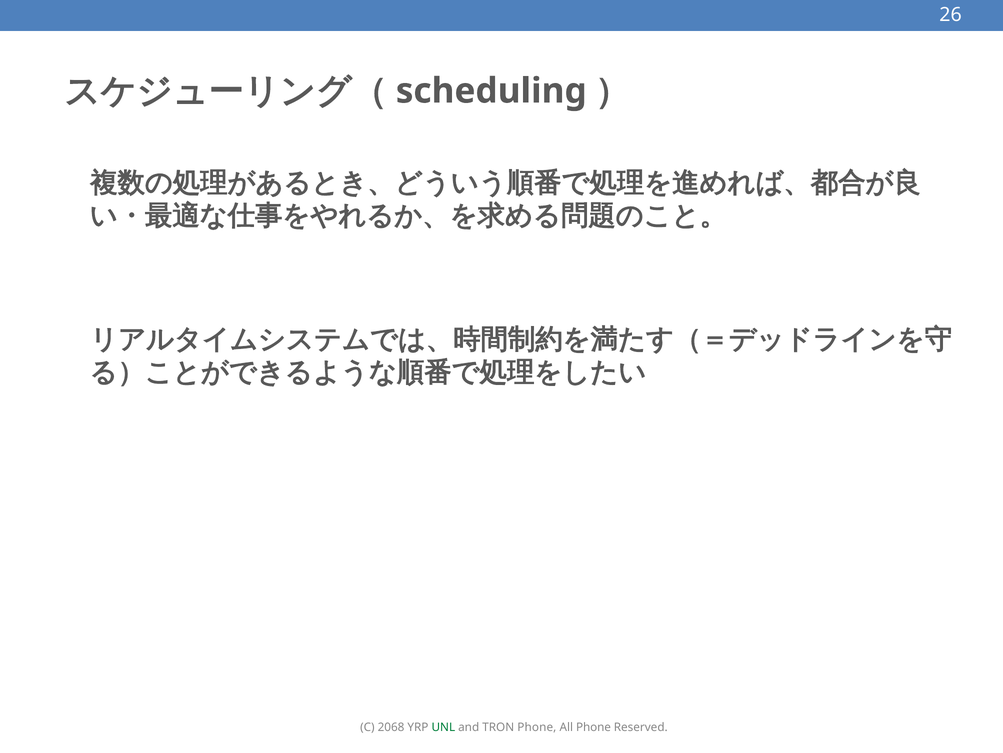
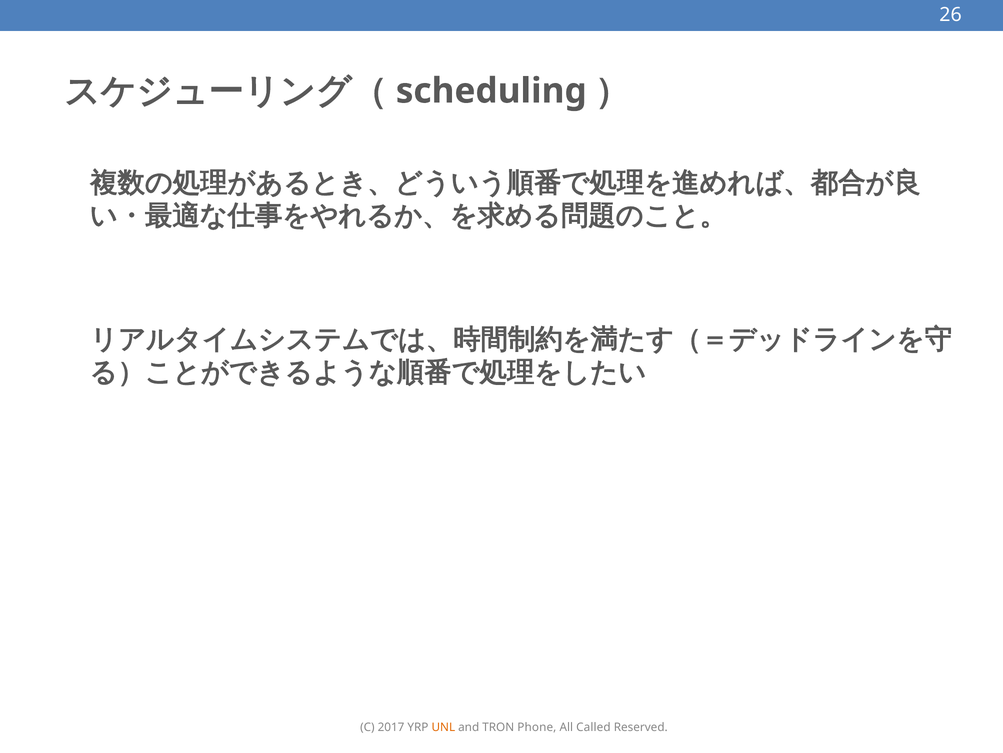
2068: 2068 -> 2017 (391, 727)
UNL colour: green -> orange (443, 727)
All Phone: Phone -> Called (593, 727)
